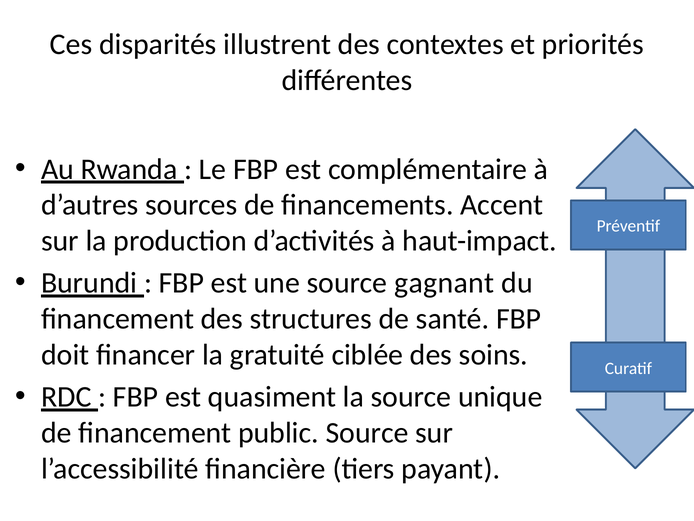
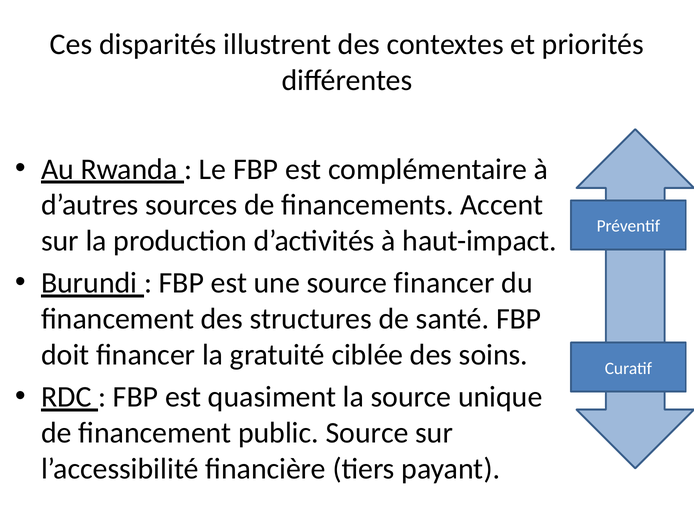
source gagnant: gagnant -> financer (444, 283)
